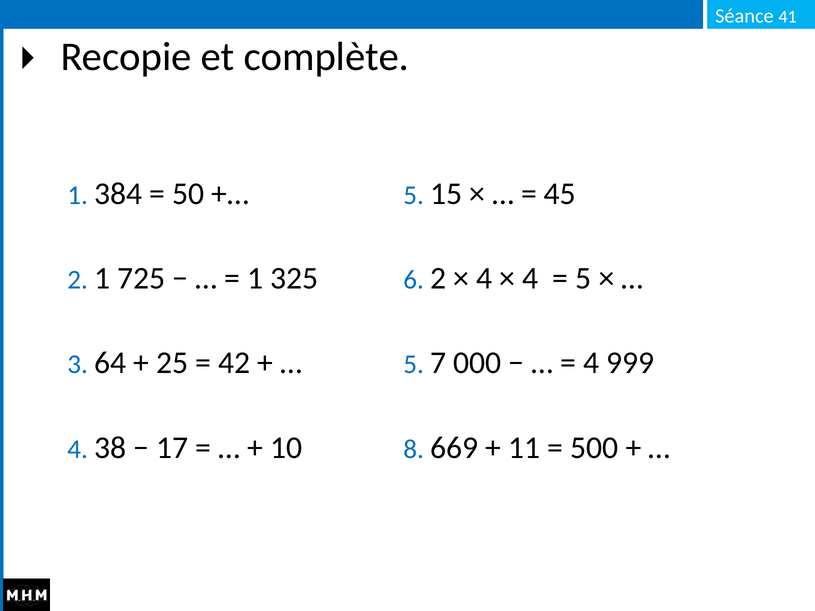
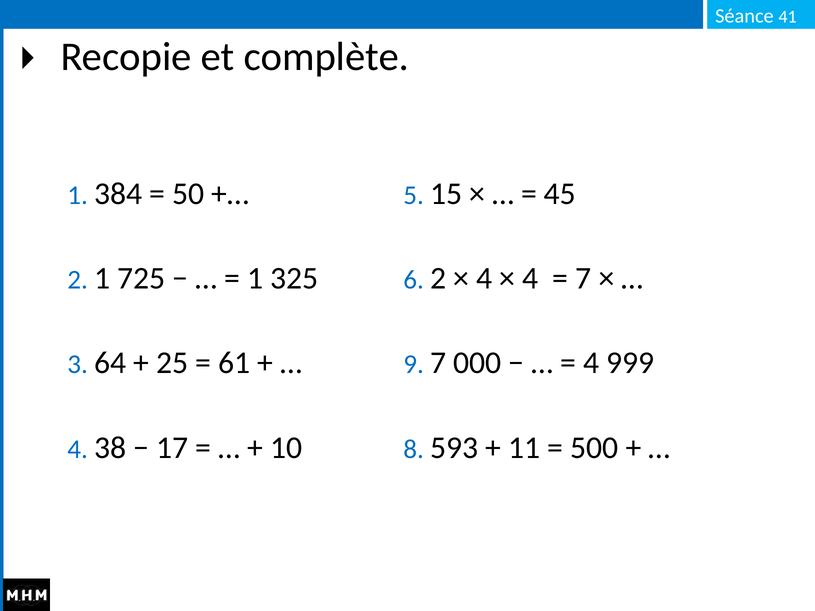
5: 5 -> 7 (583, 278)
42: 42 -> 61 (234, 363)
5: 5 -> 9 (414, 365)
669: 669 -> 593 (454, 448)
